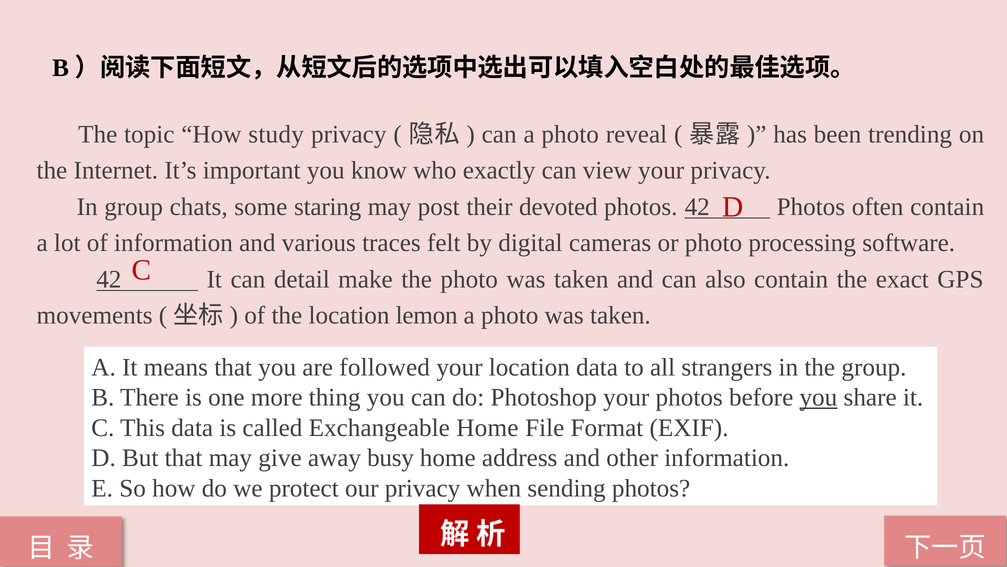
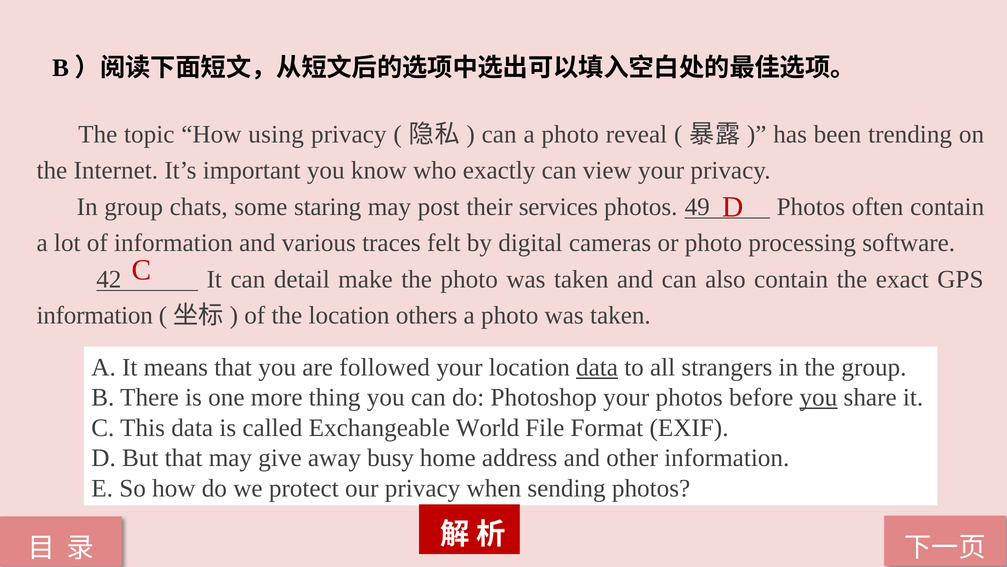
study: study -> using (276, 134)
devoted: devoted -> services (558, 207)
photos 42: 42 -> 49 (697, 207)
movements: movements -> information (95, 315)
lemon: lemon -> others (427, 315)
data underline: none -> present (597, 367)
Exchangeable Home: Home -> World (488, 427)
